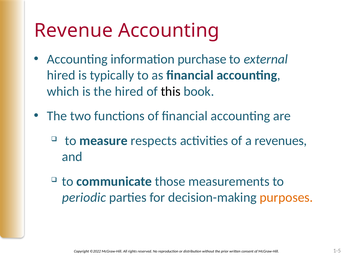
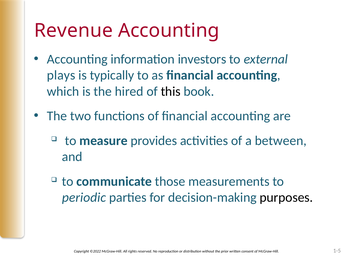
purchase: purchase -> investors (202, 59)
hired: hired -> plays (61, 76)
respects: respects -> provides (154, 141)
revenues: revenues -> between (281, 141)
purposes colour: orange -> black (286, 198)
